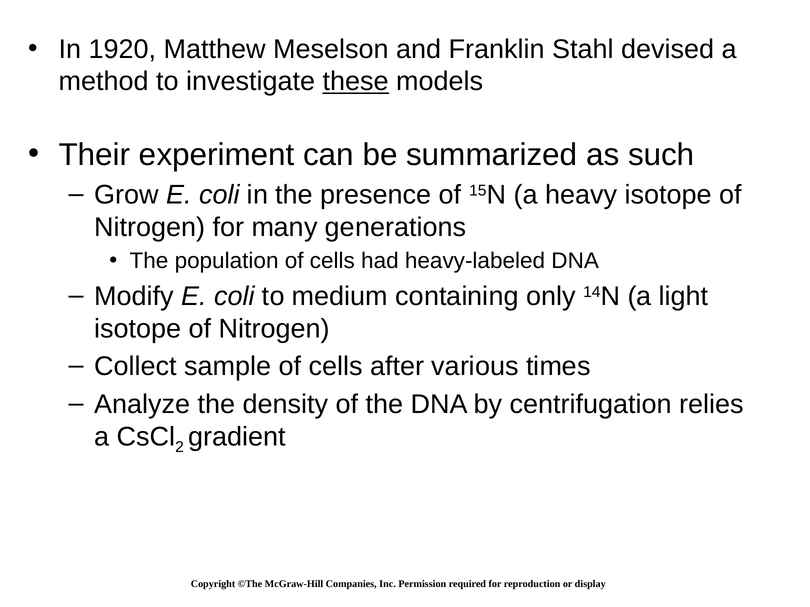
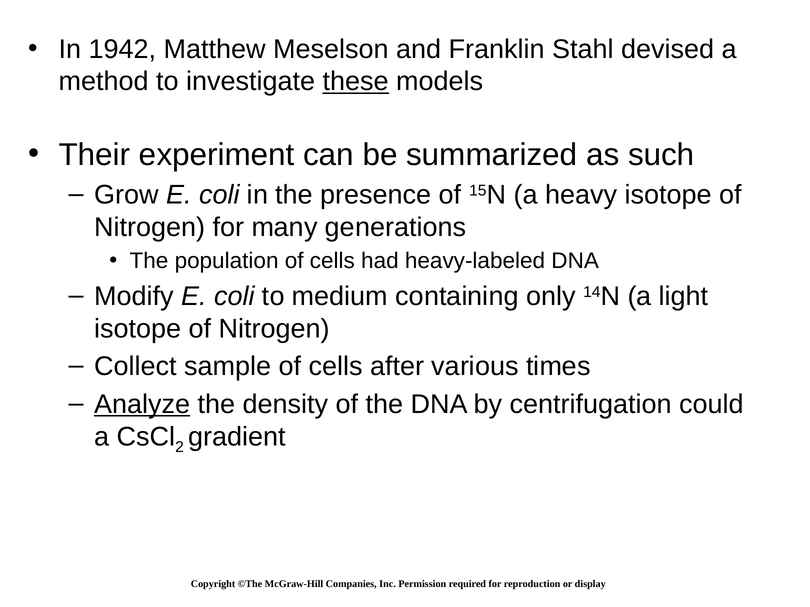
1920: 1920 -> 1942 (122, 49)
Analyze underline: none -> present (142, 405)
relies: relies -> could (711, 405)
